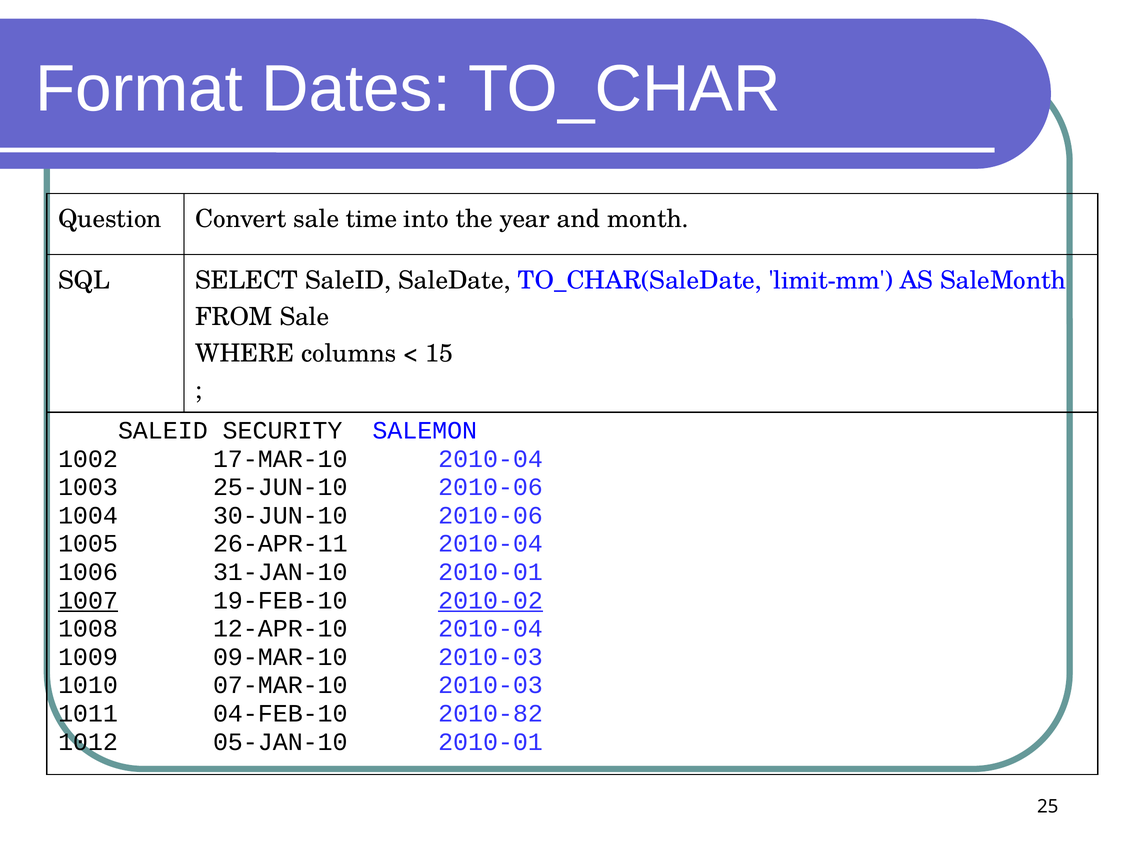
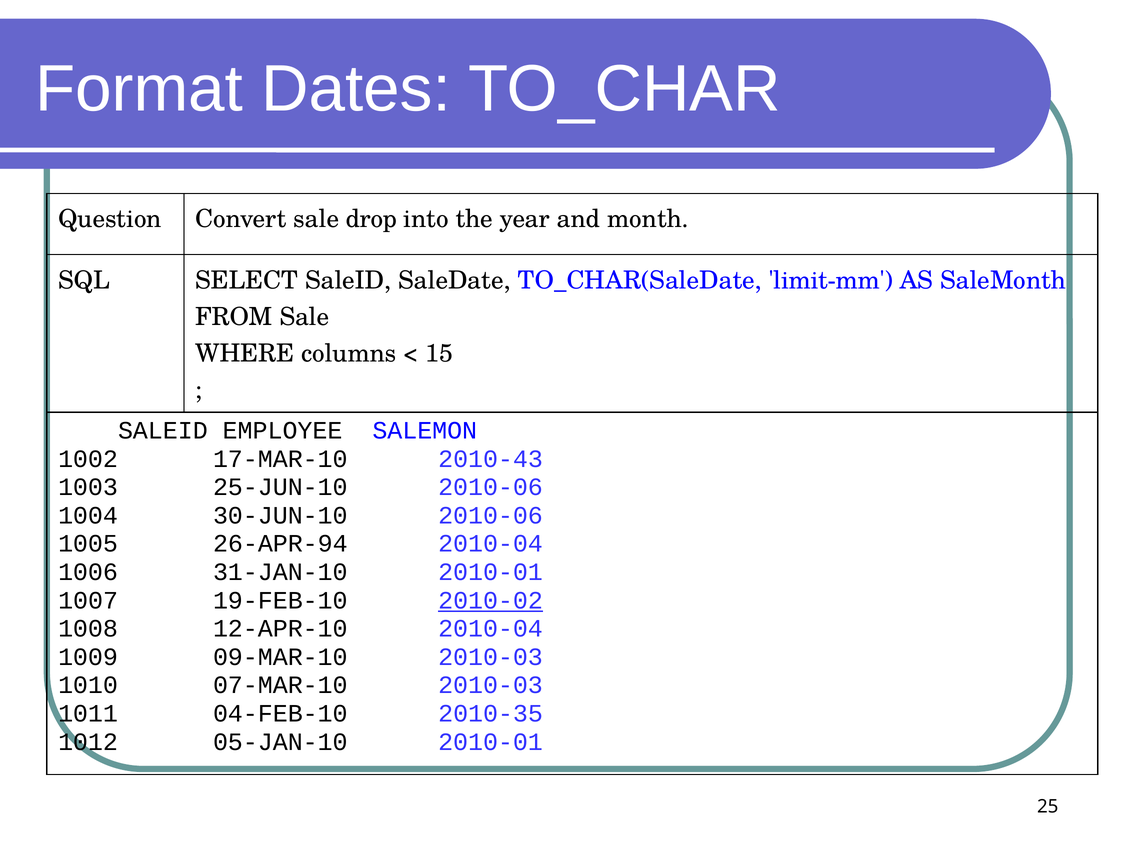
time: time -> drop (371, 219)
SECURITY: SECURITY -> EMPLOYEE (283, 431)
17-MAR-10 2010-04: 2010-04 -> 2010-43 (491, 459)
26-APR-11: 26-APR-11 -> 26-APR-94 (280, 544)
1007 underline: present -> none (88, 601)
2010-82: 2010-82 -> 2010-35 (491, 714)
